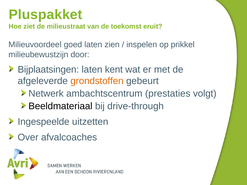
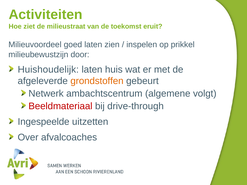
Pluspakket: Pluspakket -> Activiteiten (46, 15)
Bijplaatsingen: Bijplaatsingen -> Huishoudelijk (48, 70)
kent: kent -> huis (114, 70)
prestaties: prestaties -> algemene (168, 94)
Beeldmateriaal colour: black -> red (60, 106)
